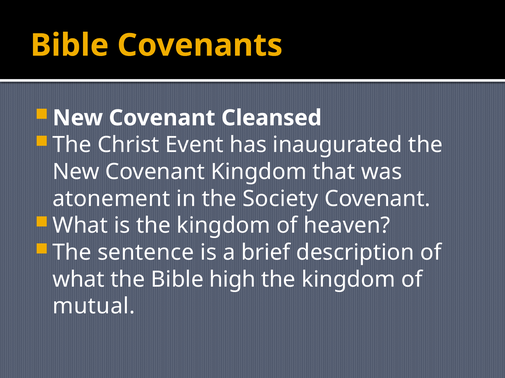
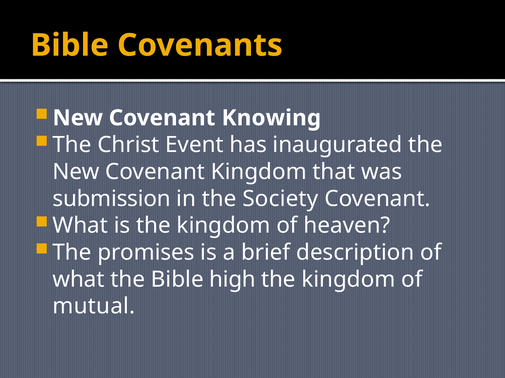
Cleansed: Cleansed -> Knowing (271, 118)
atonement: atonement -> submission (112, 199)
sentence: sentence -> promises (146, 253)
